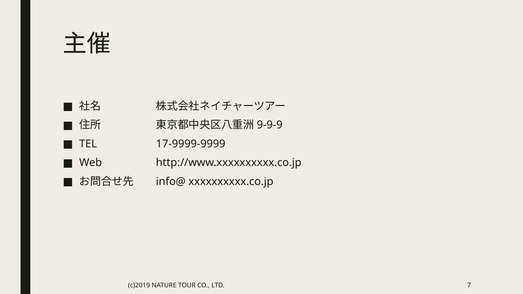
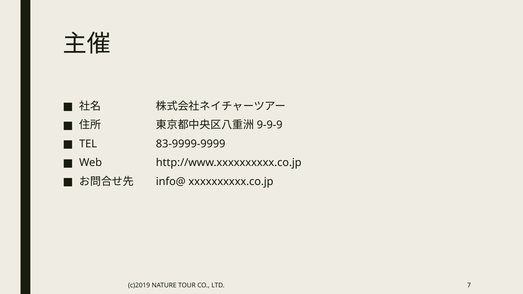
17-9999-9999: 17-9999-9999 -> 83-9999-9999 (191, 144)
